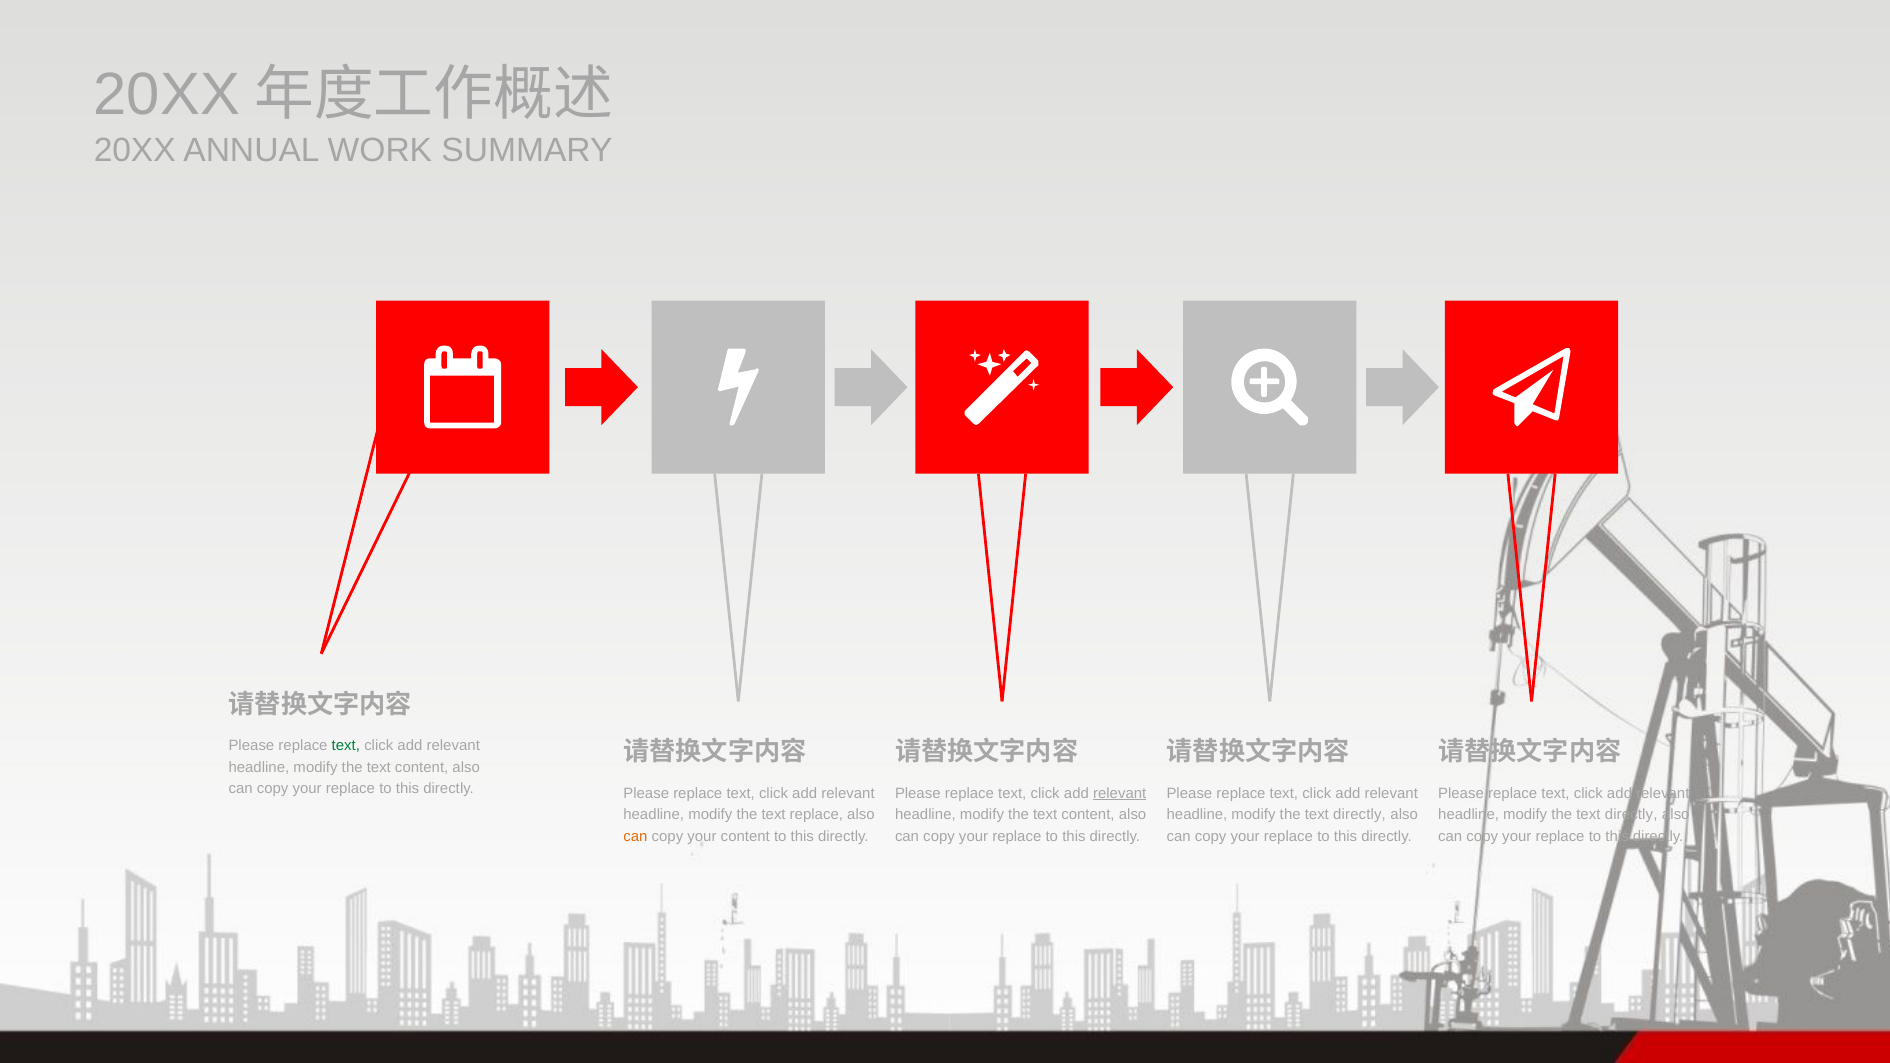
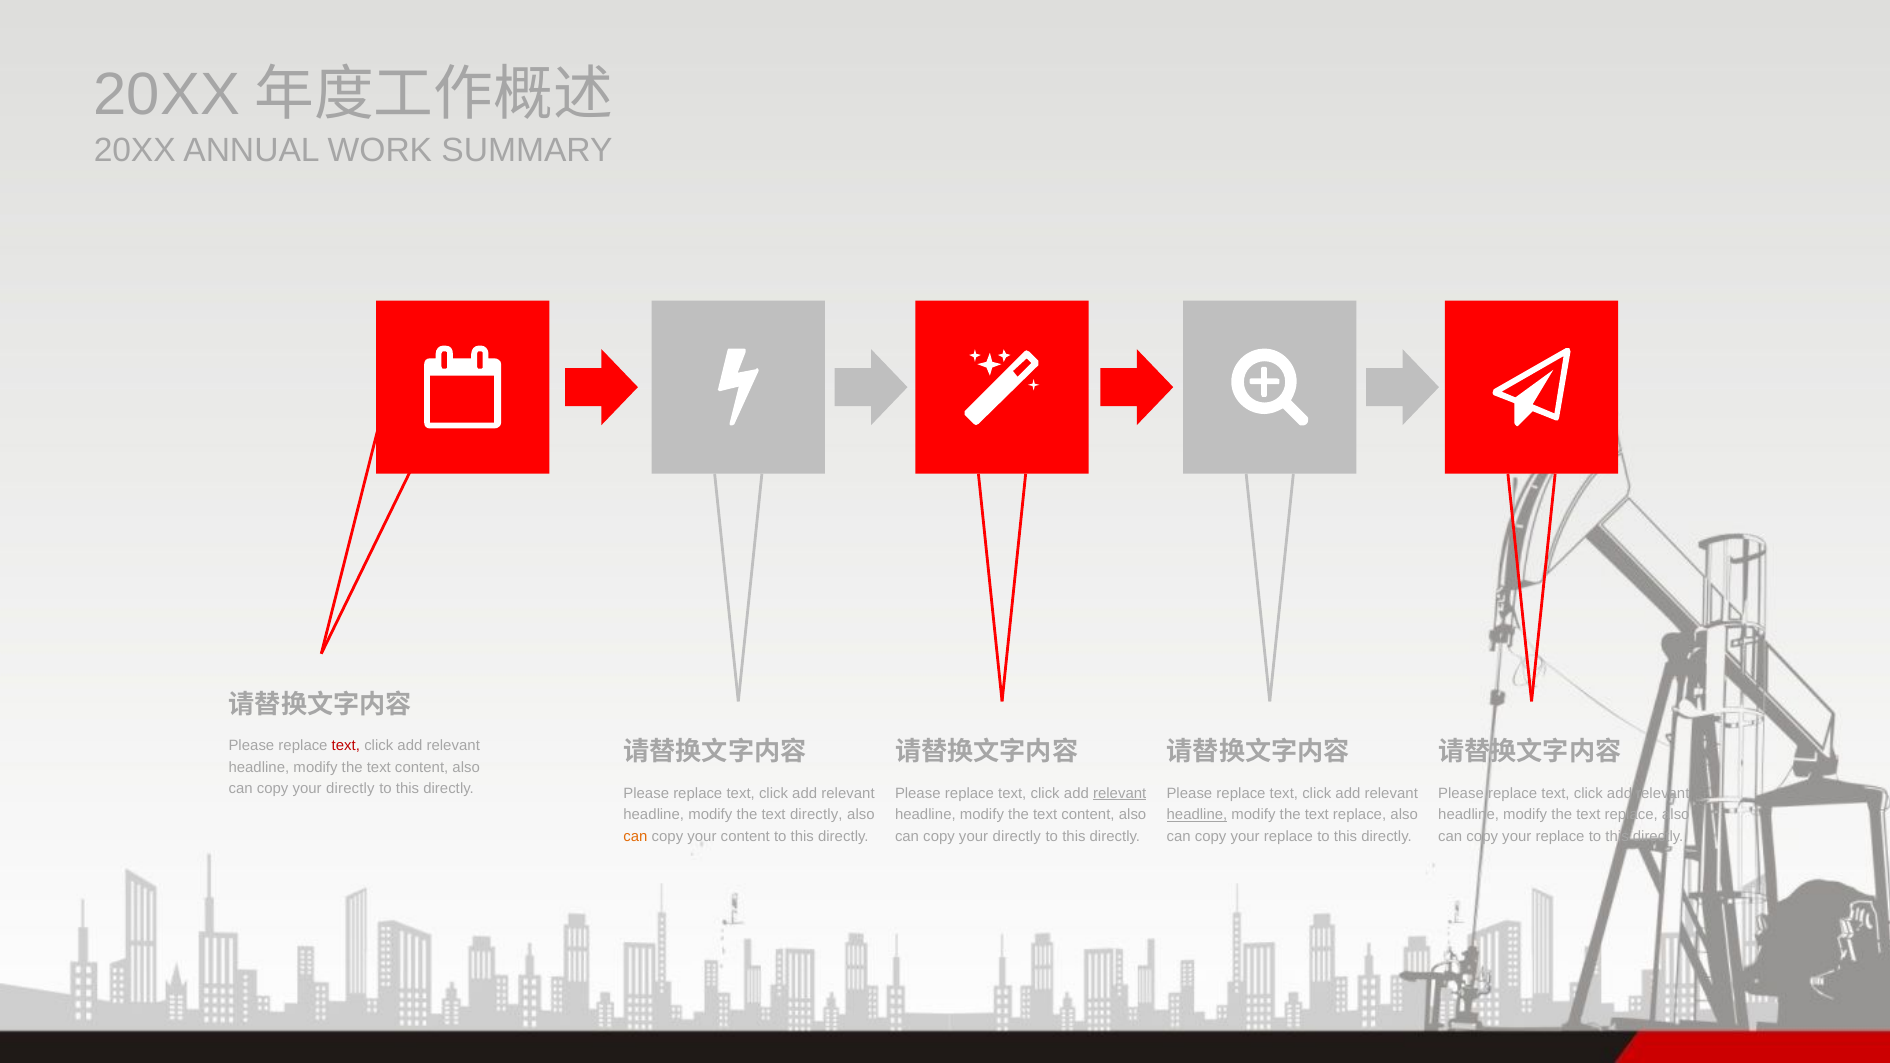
text colour: green -> red (346, 746)
replace: replace -> directly (350, 789)
text replace: replace -> directly (816, 815)
headline underline: none -> present (1197, 815)
directly: directly -> replace (1360, 815)
directly: directly -> replace (1631, 815)
replace: replace -> directly (1017, 836)
